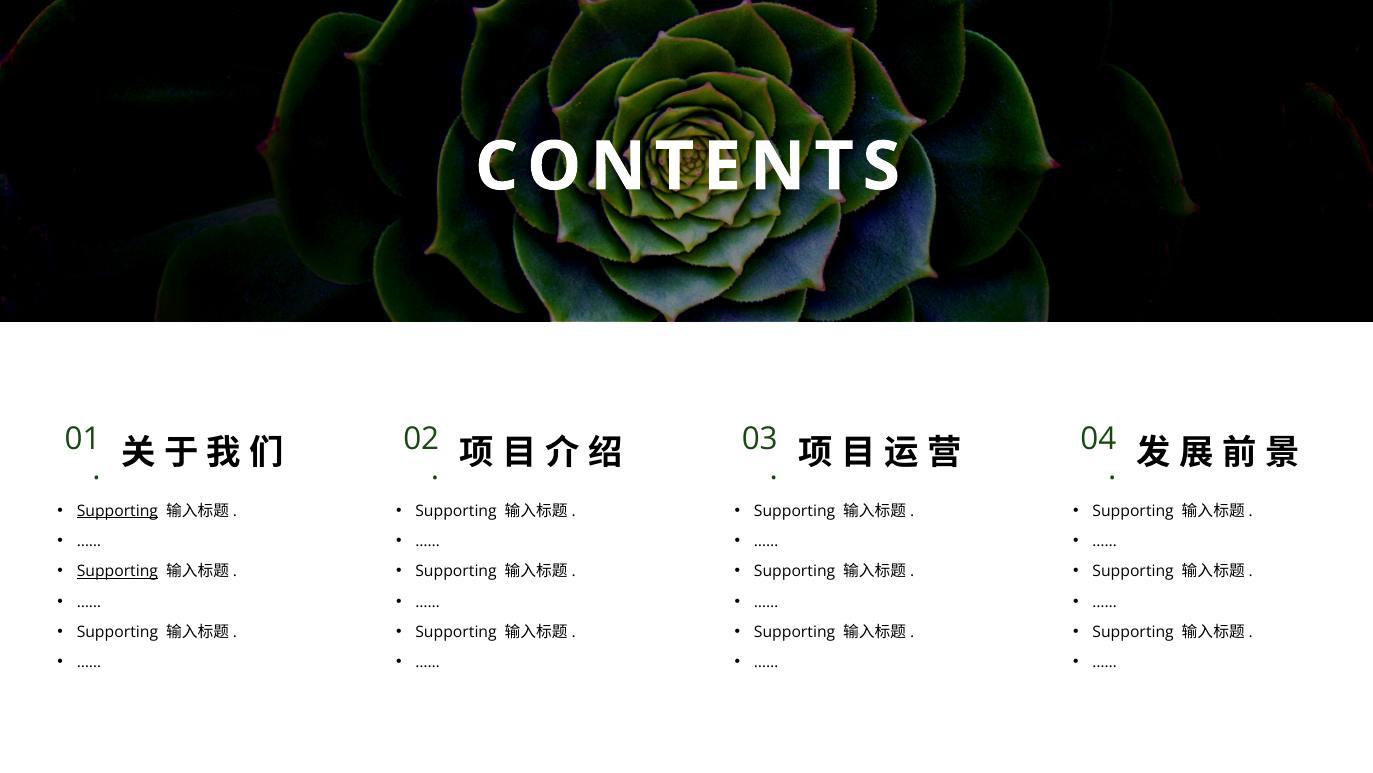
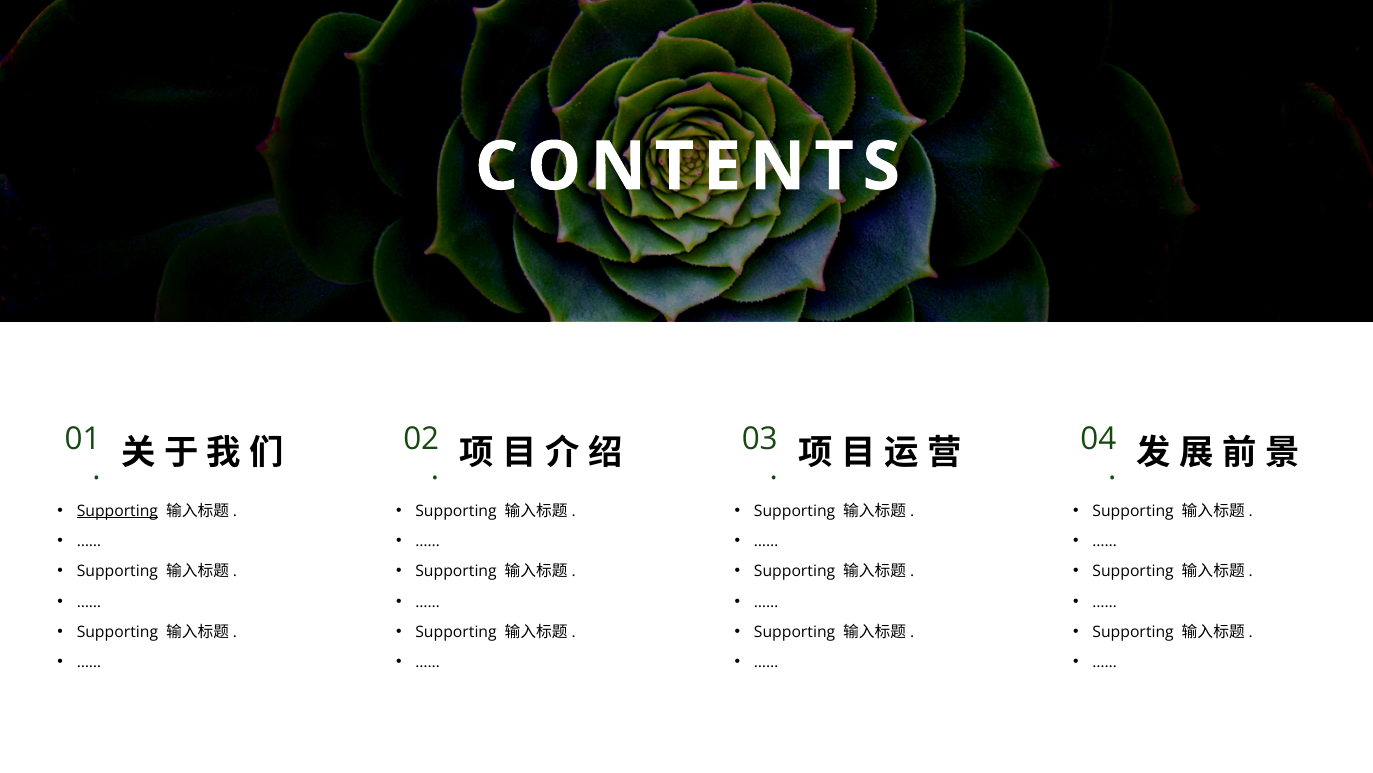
Supporting underline: present -> none (117, 571)
